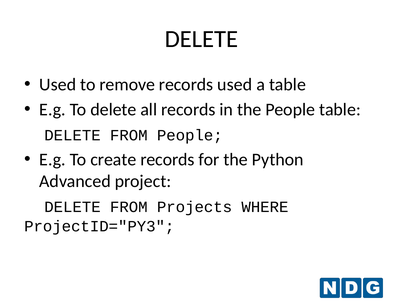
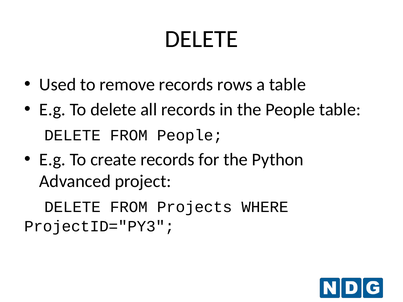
records used: used -> rows (235, 85)
